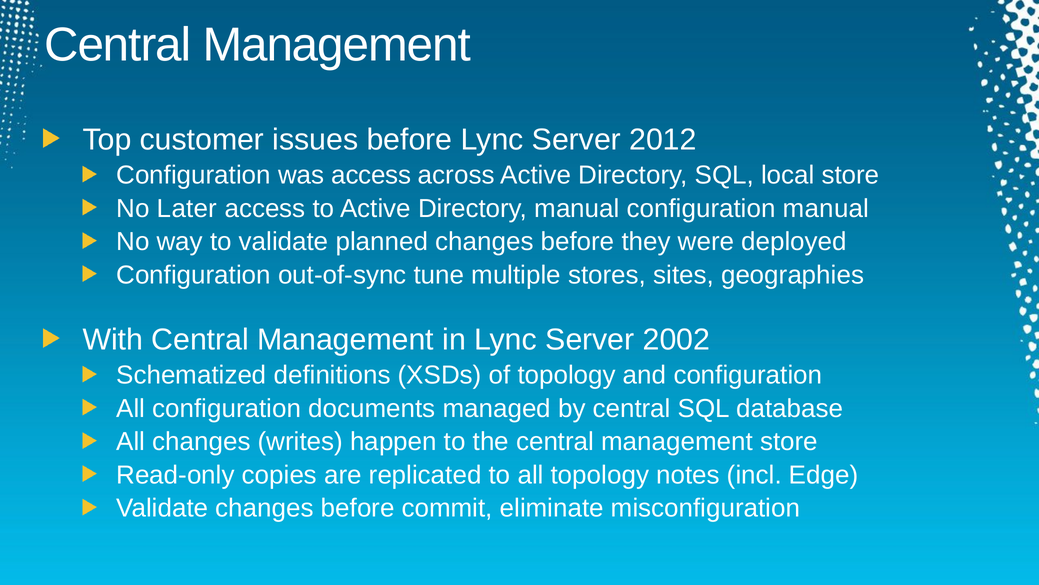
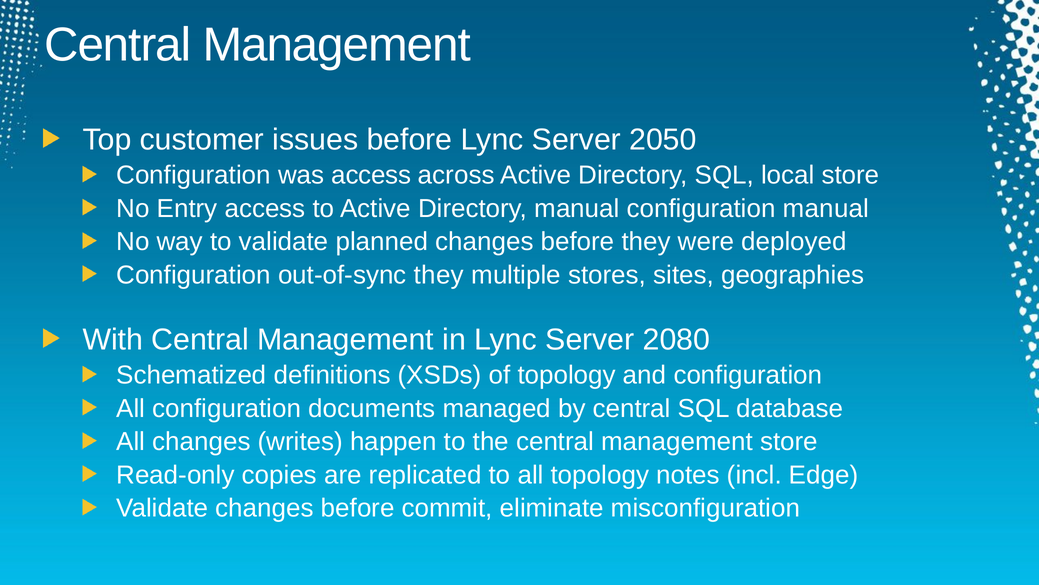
2012: 2012 -> 2050 (663, 140)
Later: Later -> Entry (187, 208)
out-of-sync tune: tune -> they (439, 275)
2002: 2002 -> 2080 (676, 339)
